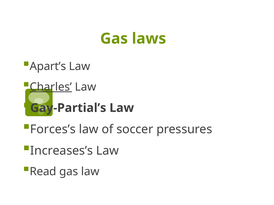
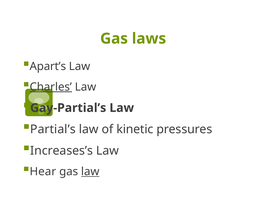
Forces’s: Forces’s -> Partial’s (53, 130)
soccer: soccer -> kinetic (135, 130)
Read: Read -> Hear (43, 172)
law underline: none -> present (90, 172)
